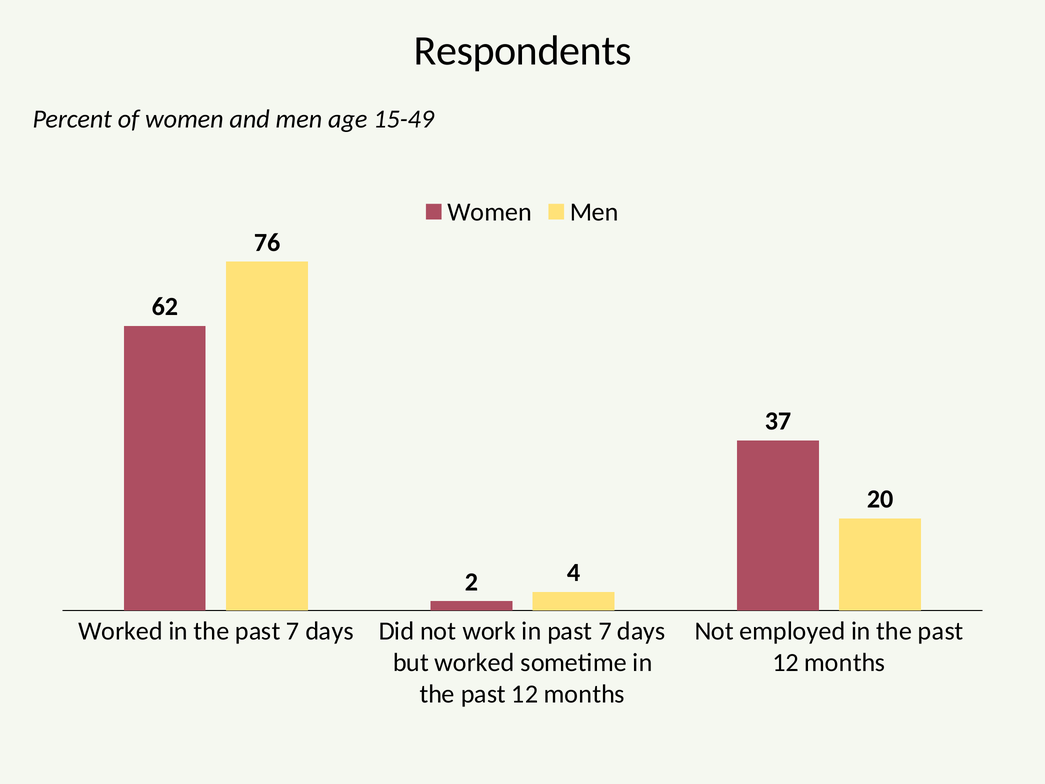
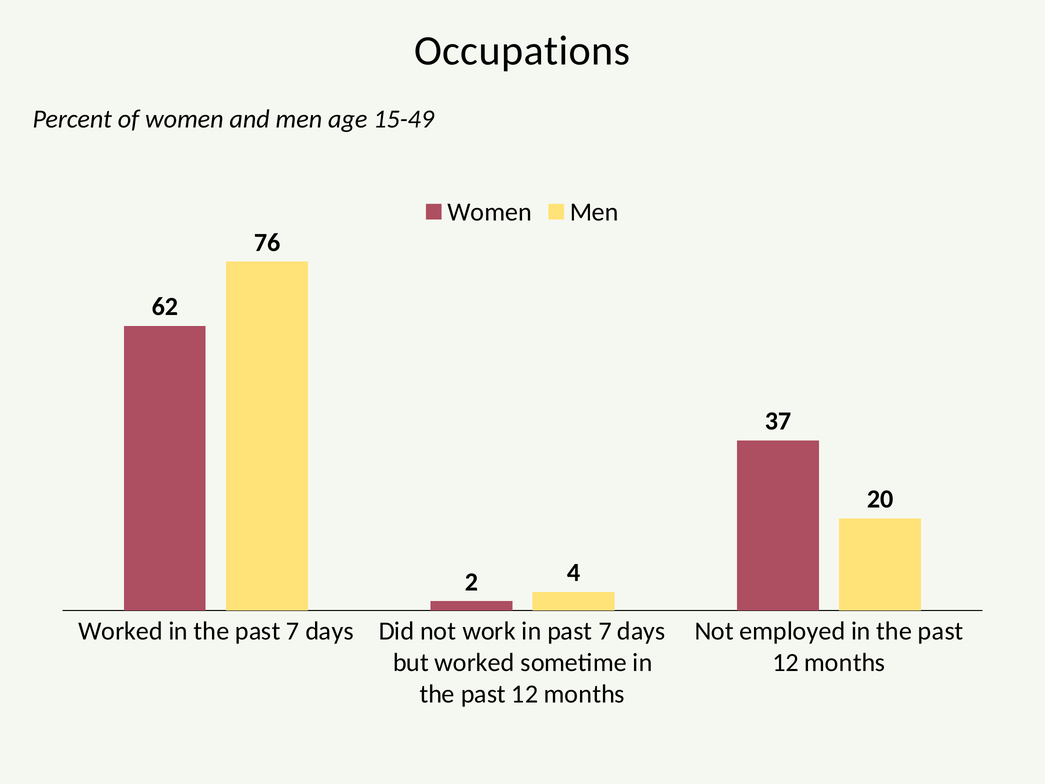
Respondents: Respondents -> Occupations (522, 51)
